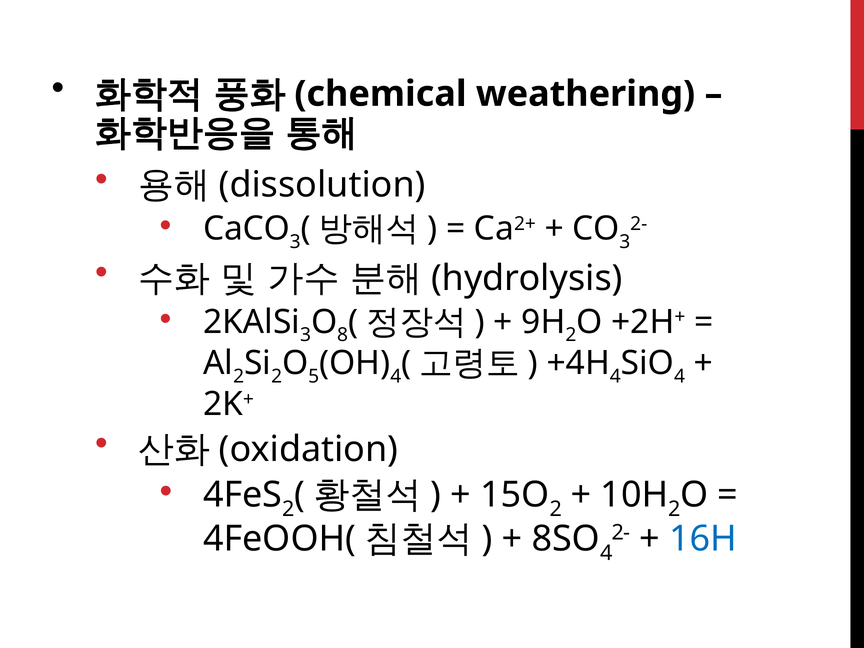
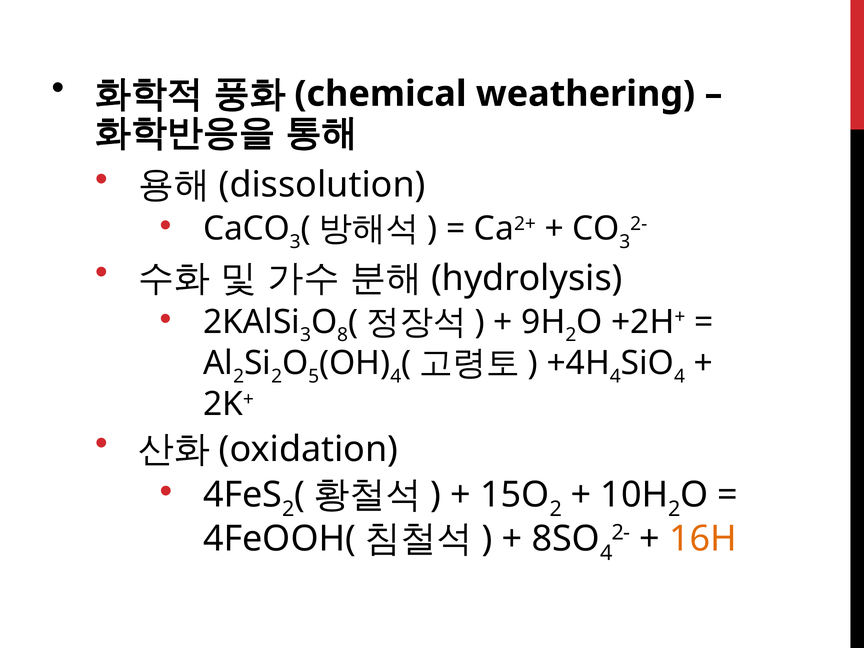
16H colour: blue -> orange (703, 539)
